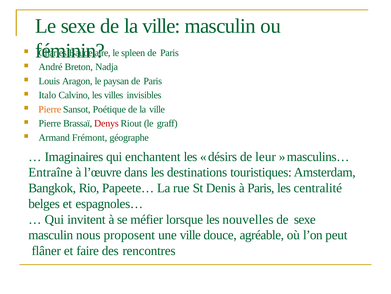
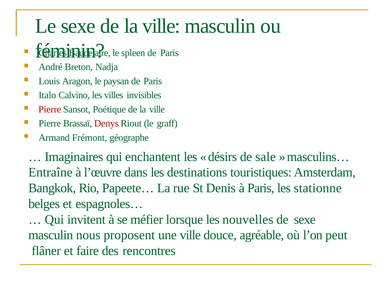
Pierre colour: orange -> red (50, 109)
leur: leur -> sale (266, 156)
centralité: centralité -> stationne (318, 188)
